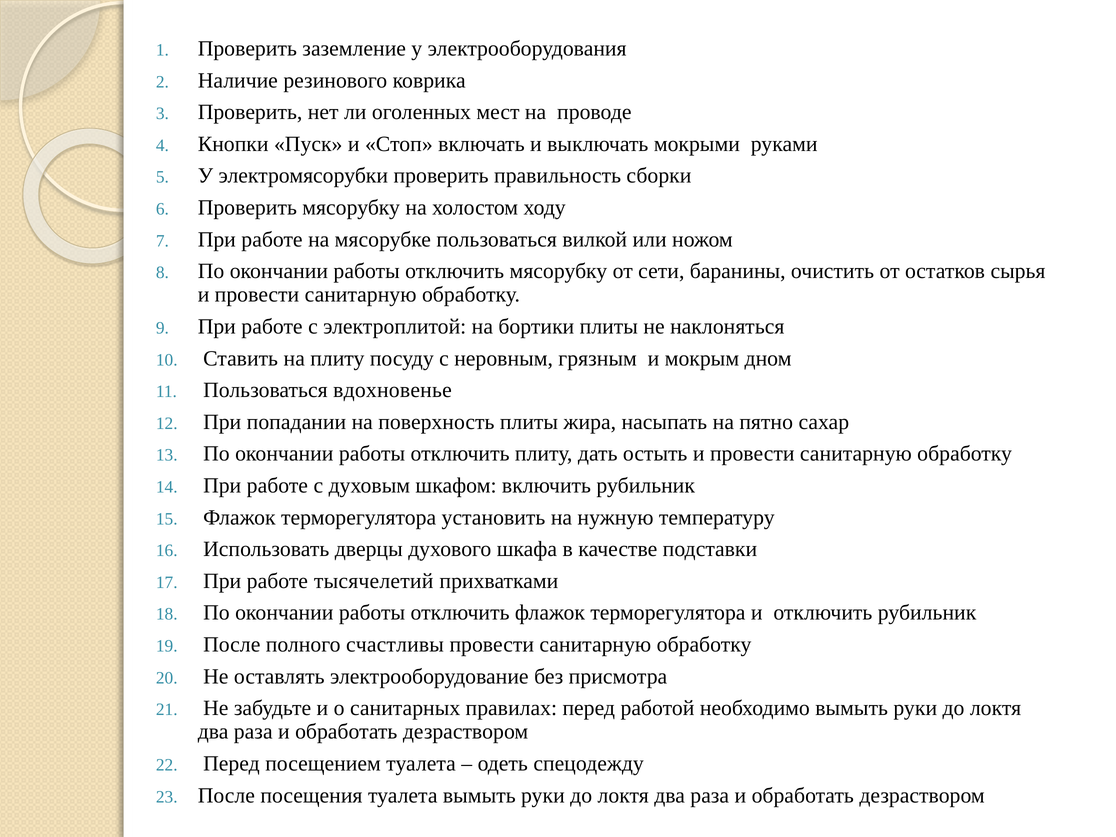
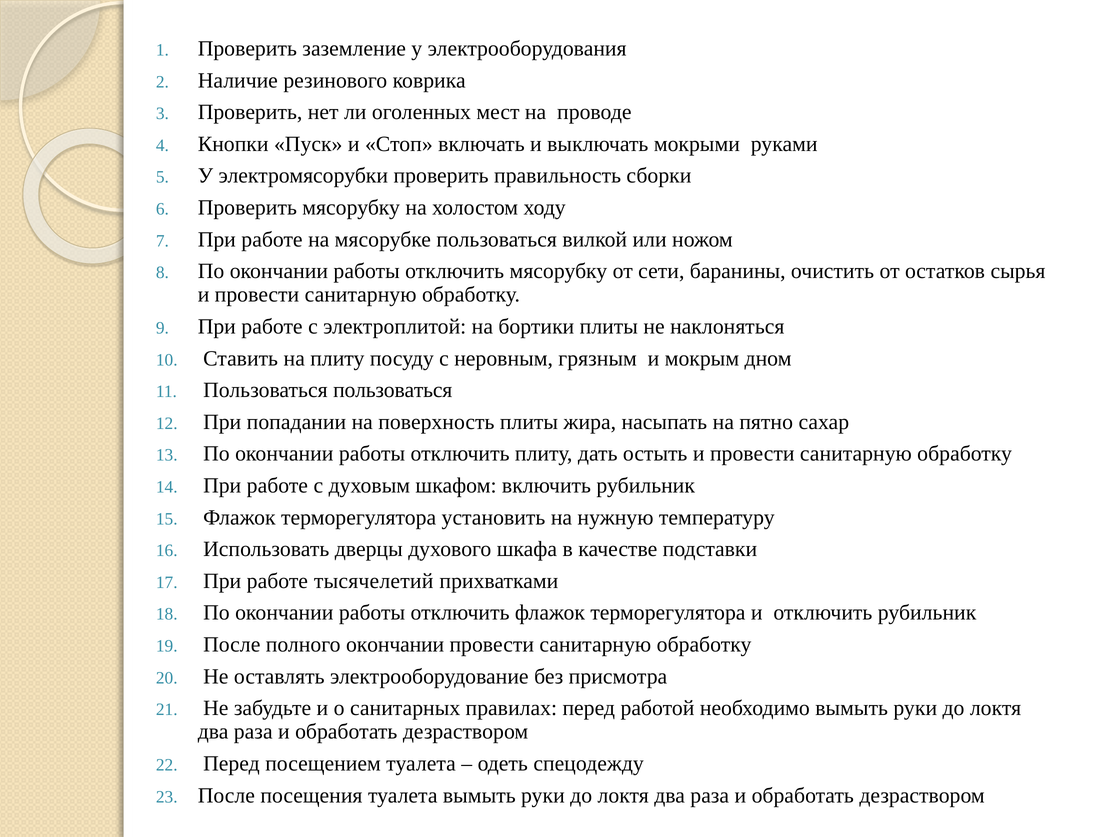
Пользоваться вдохновенье: вдохновенье -> пользоваться (393, 390)
полного счастливы: счастливы -> окончании (395, 645)
